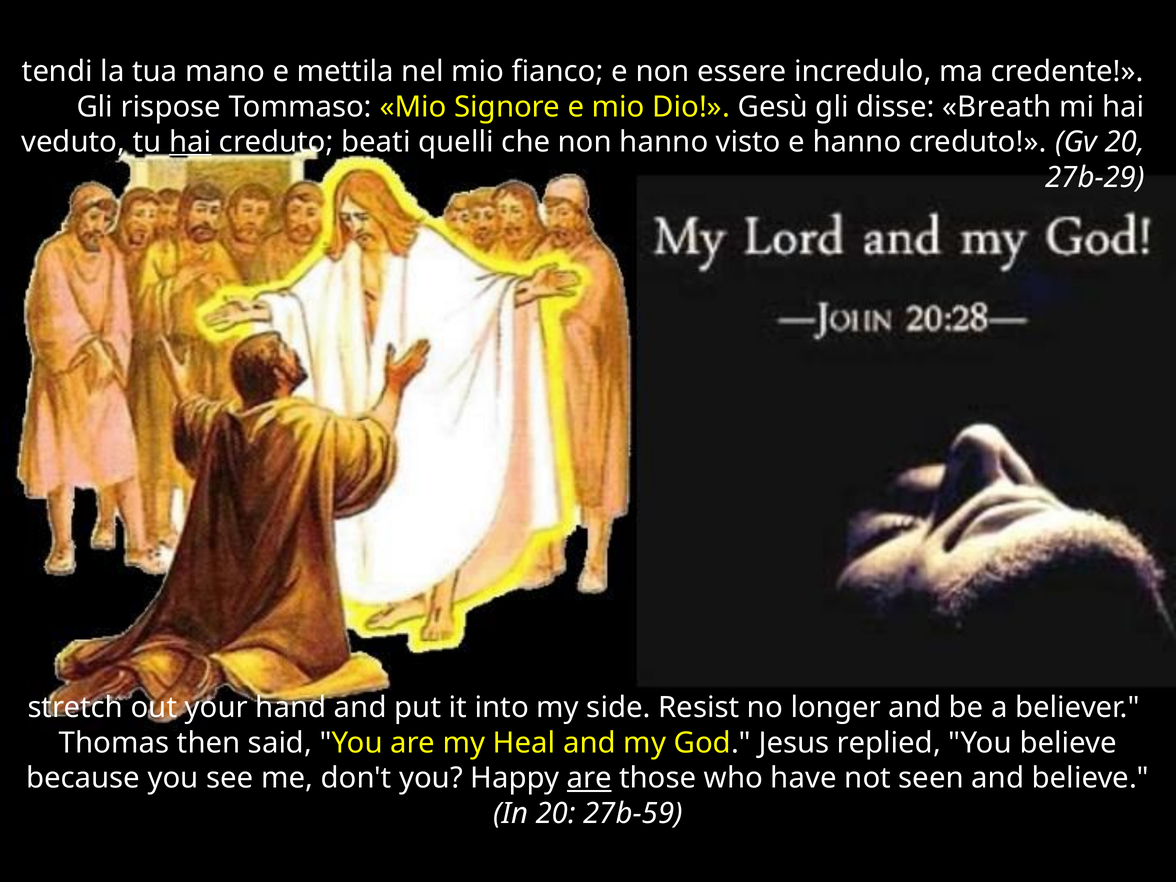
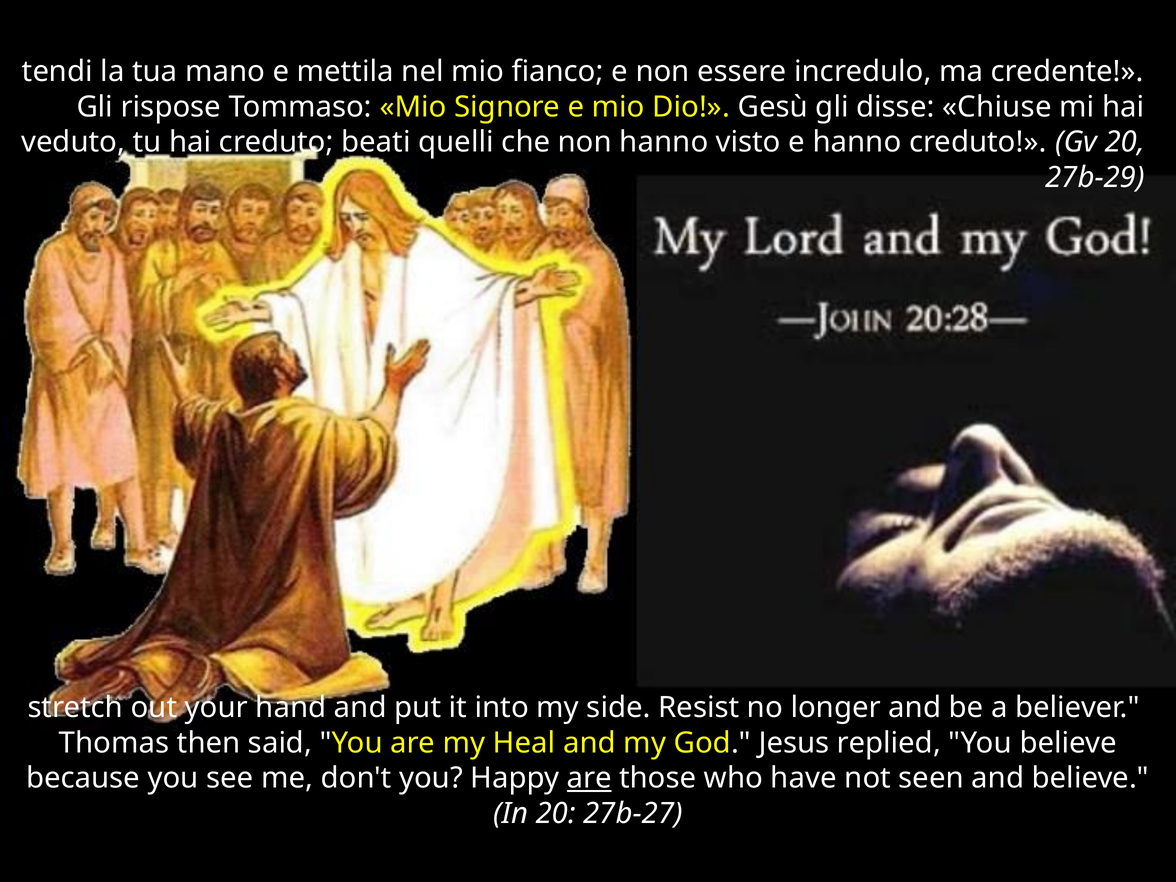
Breath: Breath -> Chiuse (997, 107)
hai underline: present -> none (190, 142)
27b-59: 27b-59 -> 27b-27 (633, 814)
